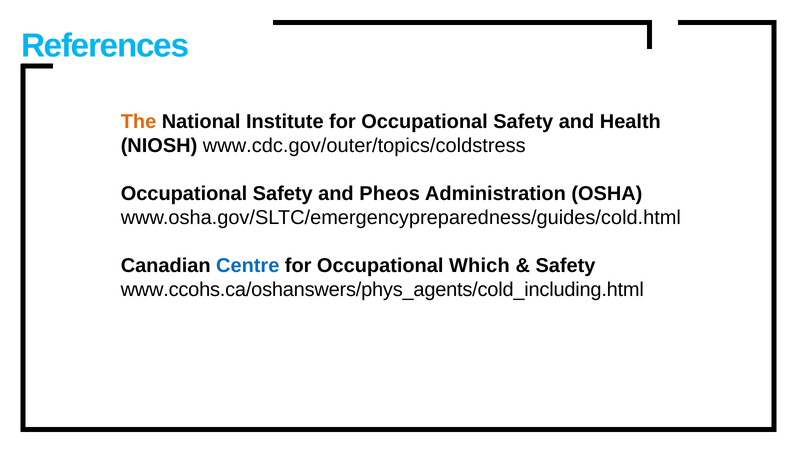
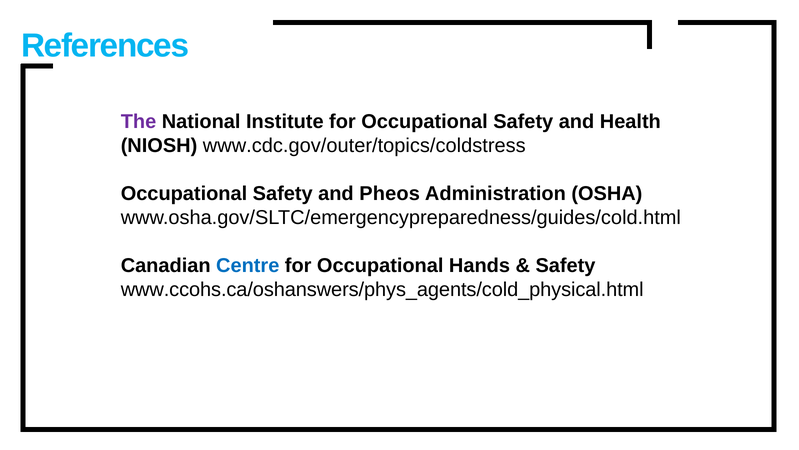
The colour: orange -> purple (139, 122)
Which: Which -> Hands (480, 265)
www.ccohs.ca/oshanswers/phys_agents/cold_including.html: www.ccohs.ca/oshanswers/phys_agents/cold_including.html -> www.ccohs.ca/oshanswers/phys_agents/cold_physical.html (382, 289)
